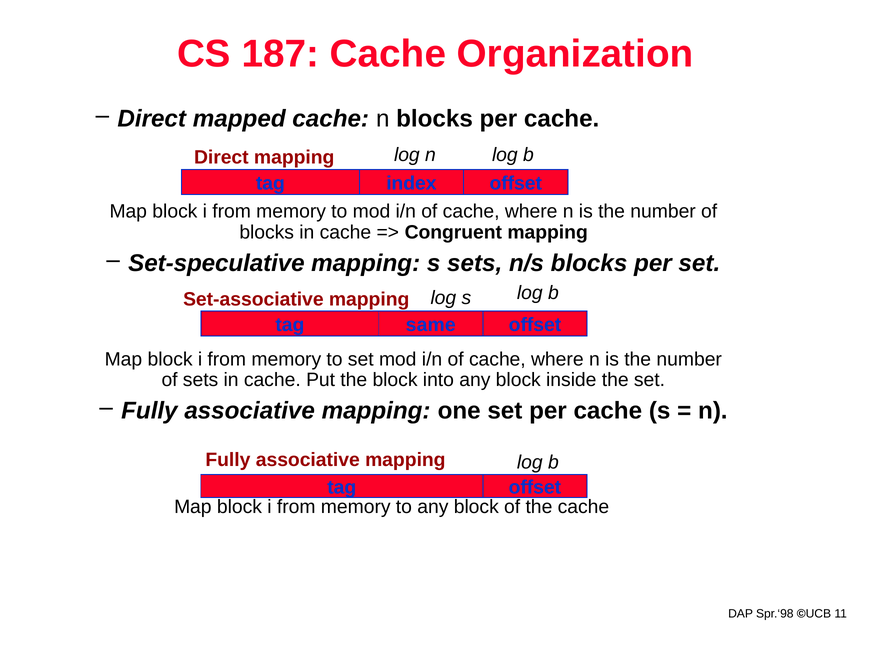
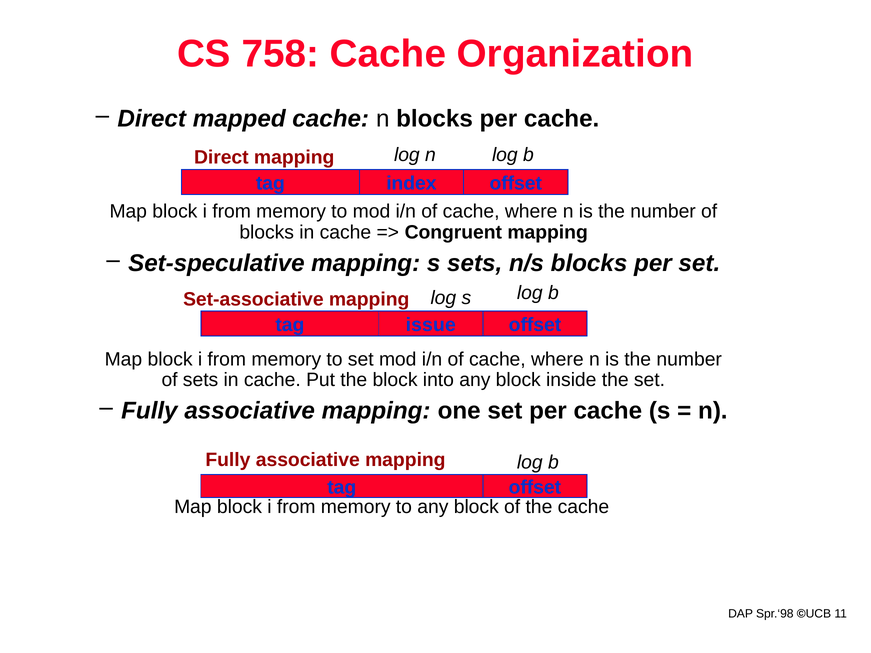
187: 187 -> 758 (280, 54)
same: same -> issue (431, 325)
